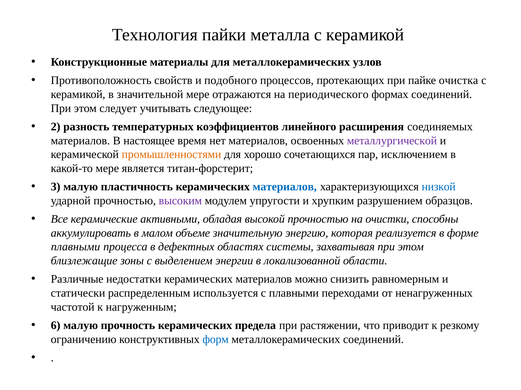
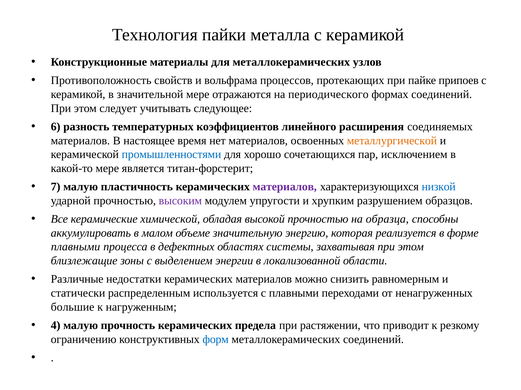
подобного: подобного -> вольфрама (231, 81)
очистка: очистка -> припоев (459, 81)
2: 2 -> 6 (56, 127)
металлургической colour: purple -> orange (392, 141)
промышленностями colour: orange -> blue (171, 155)
3: 3 -> 7 (56, 187)
материалов colour: blue -> purple (285, 187)
активными: активными -> химической (170, 220)
очистки: очистки -> образца (387, 220)
частотой: частотой -> большие (73, 307)
6: 6 -> 4 (56, 326)
